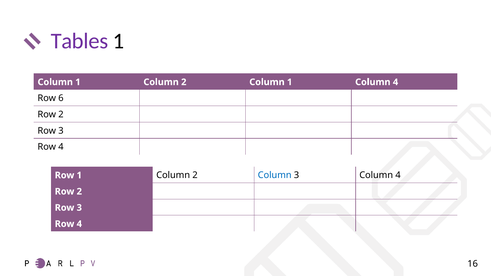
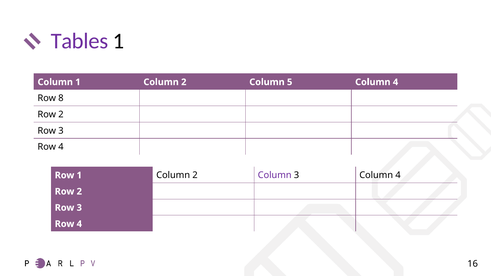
2 Column 1: 1 -> 5 (290, 82)
6: 6 -> 8 (61, 98)
Column colour: blue -> purple (275, 175)
